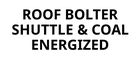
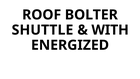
COAL: COAL -> WITH (110, 30)
